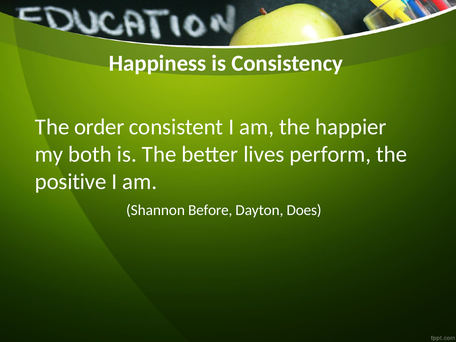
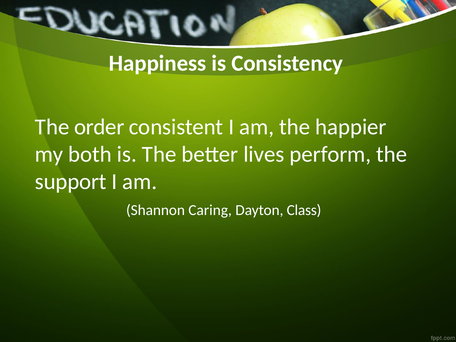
positive: positive -> support (71, 182)
Before: Before -> Caring (210, 210)
Does: Does -> Class (304, 210)
